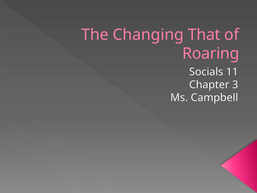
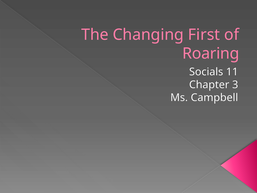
That: That -> First (204, 35)
